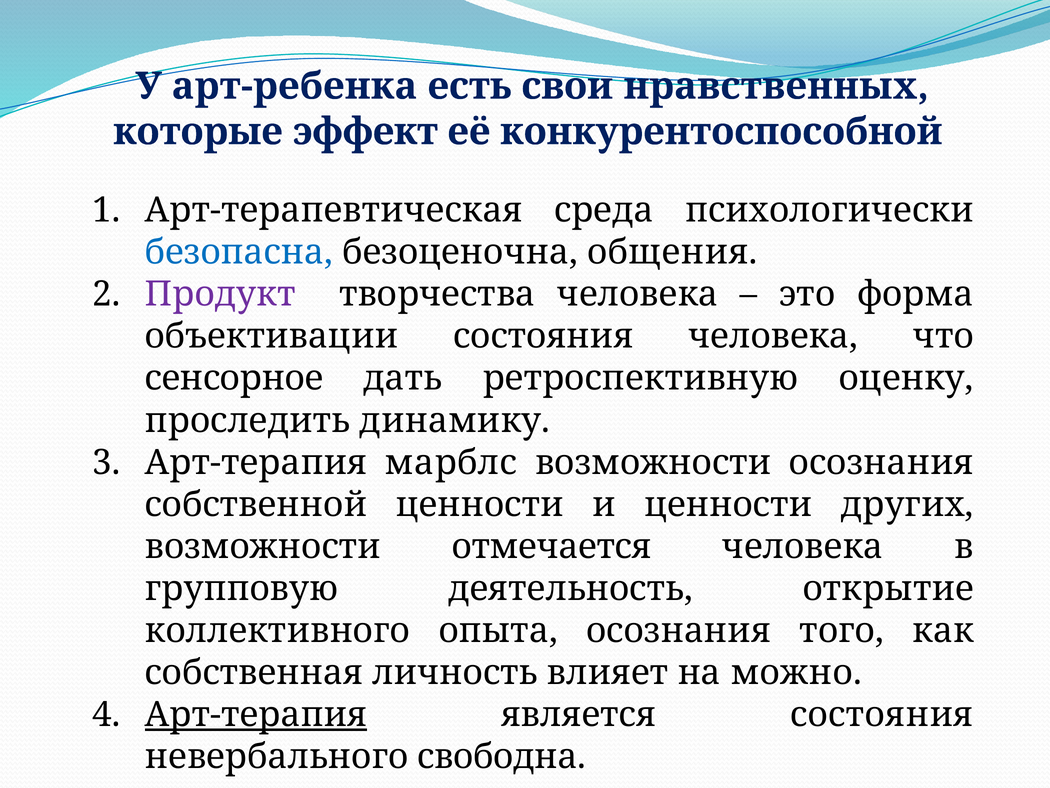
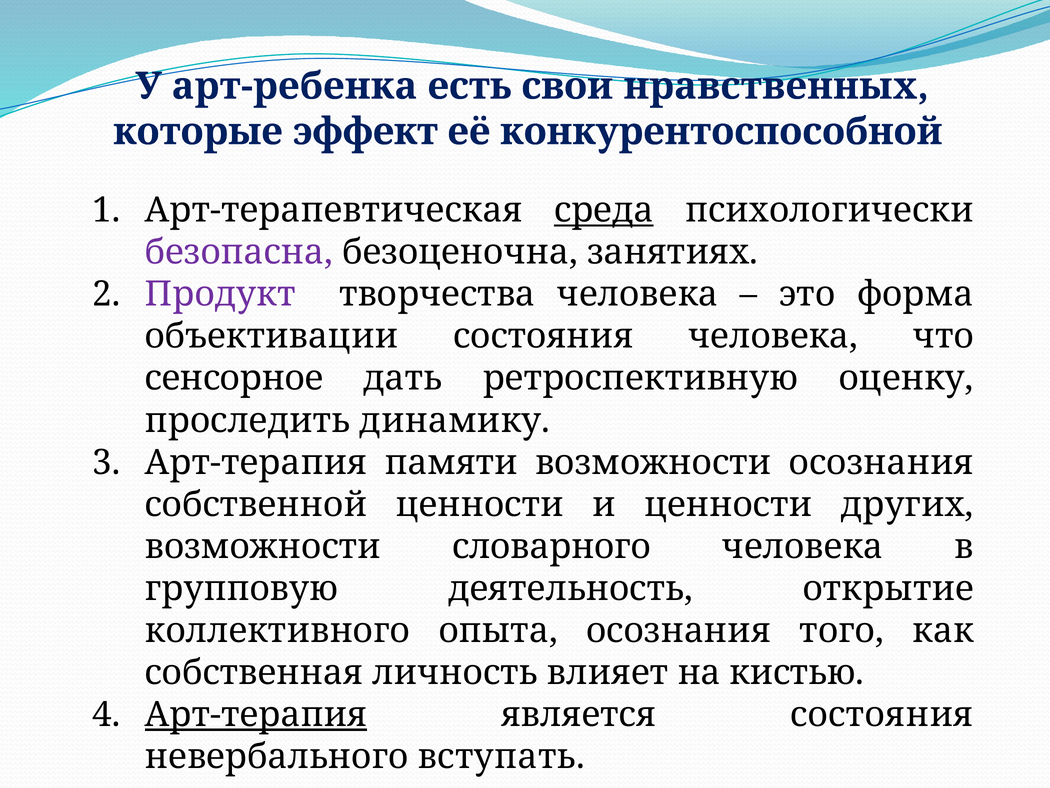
среда underline: none -> present (604, 210)
безопасна colour: blue -> purple (239, 252)
общения: общения -> занятиях (673, 252)
марблс: марблс -> памяти (451, 462)
отмечается: отмечается -> словарного (552, 546)
можно: можно -> кистью (797, 672)
свободна: свободна -> вступать (501, 756)
